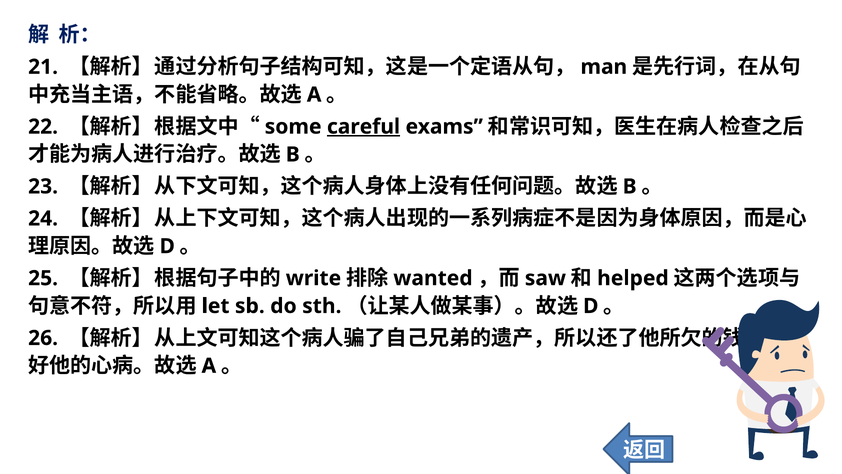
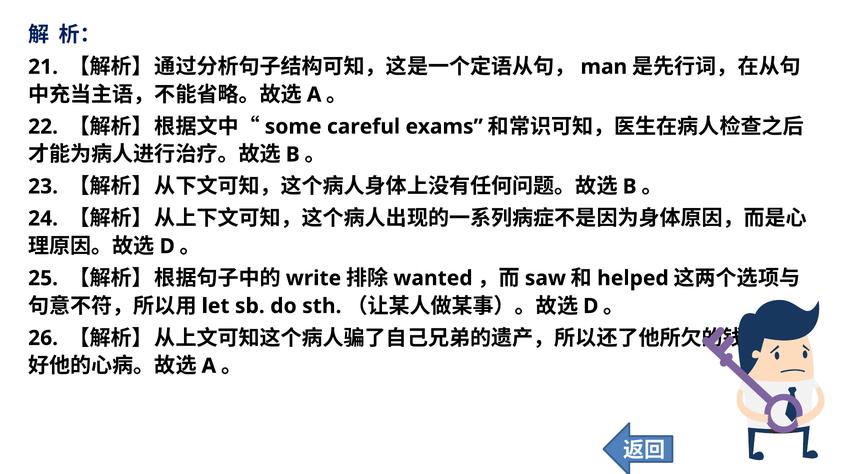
careful underline: present -> none (364, 127)
